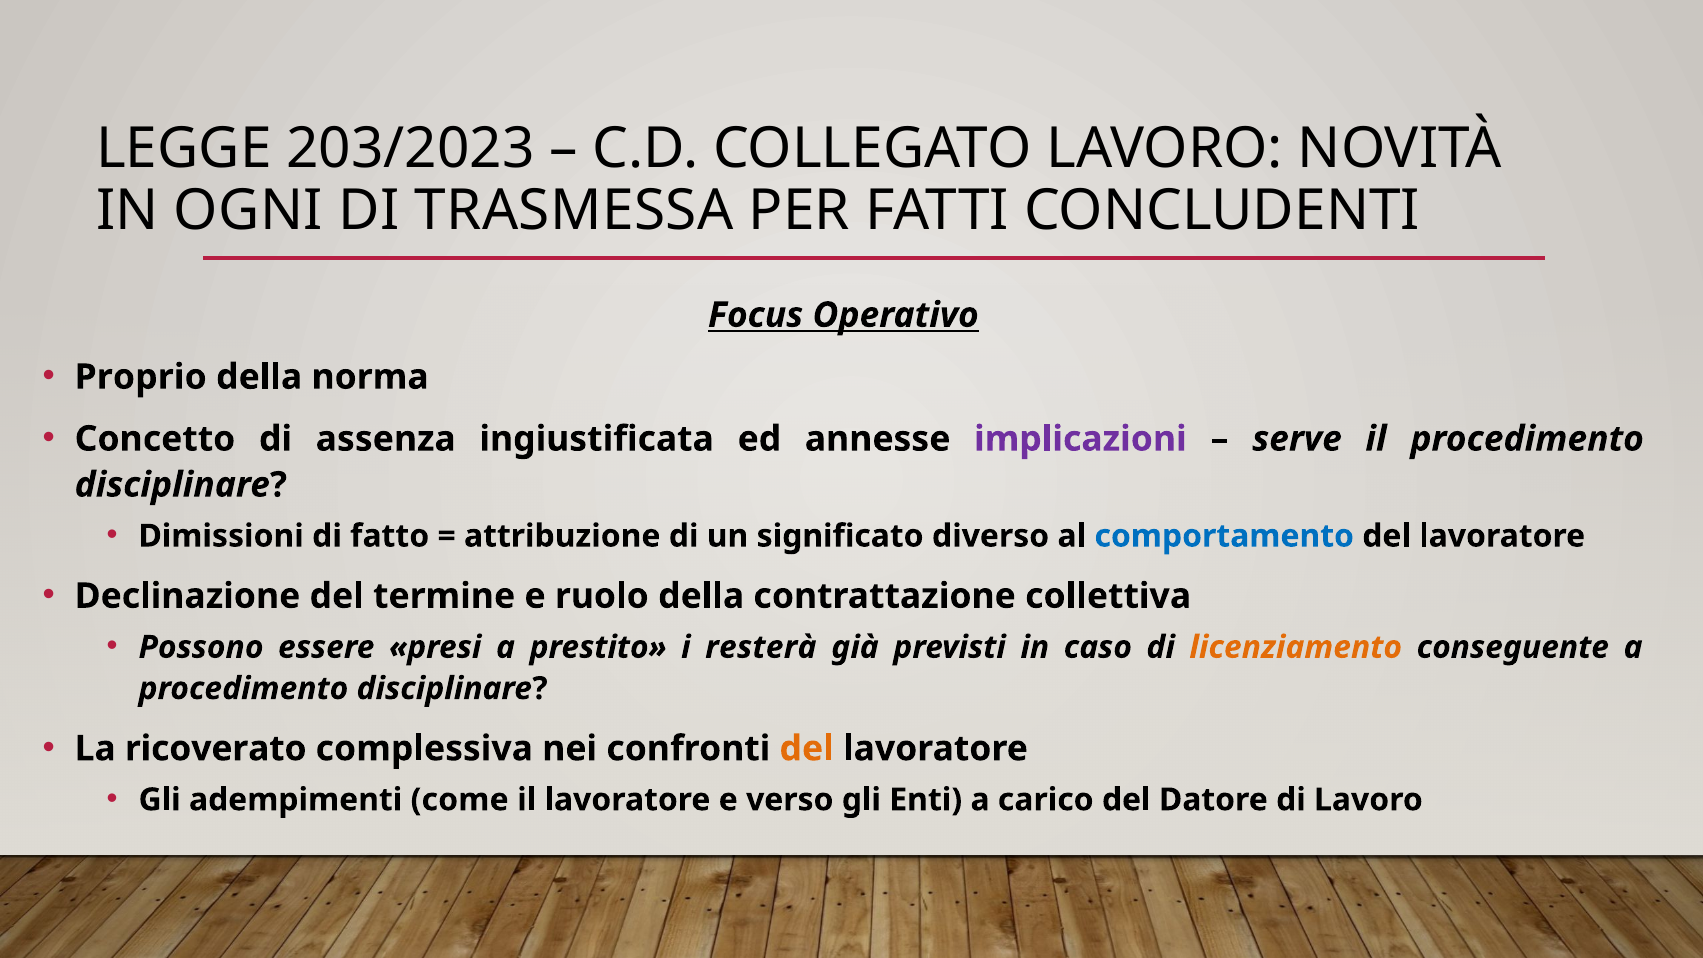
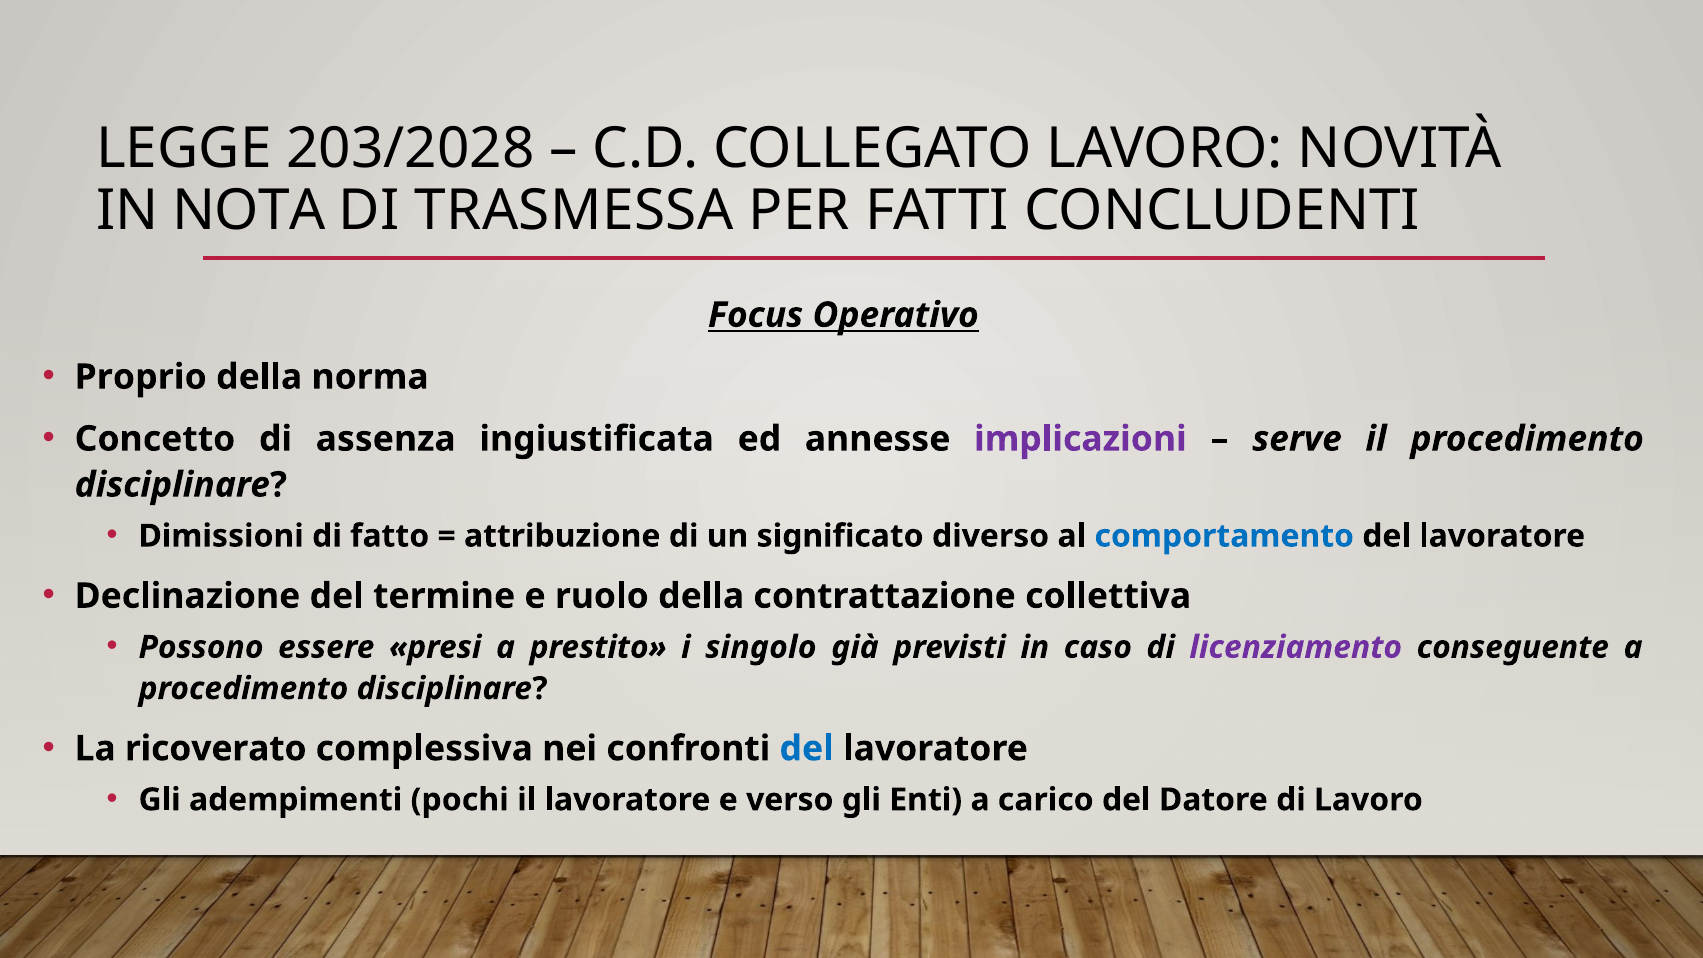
203/2023: 203/2023 -> 203/2028 (411, 149)
OGNI: OGNI -> NOTA (249, 210)
resterà: resterà -> singolo (761, 647)
licenziamento colour: orange -> purple (1296, 647)
del colour: orange -> blue (807, 749)
come: come -> pochi (460, 800)
